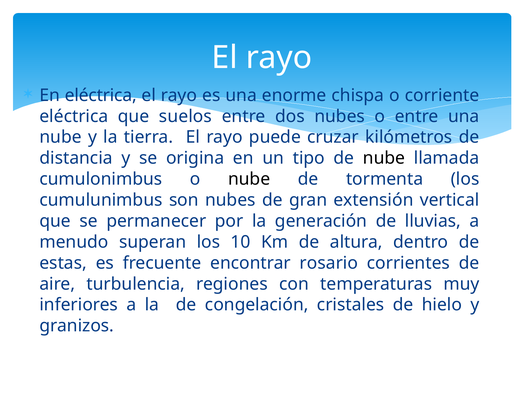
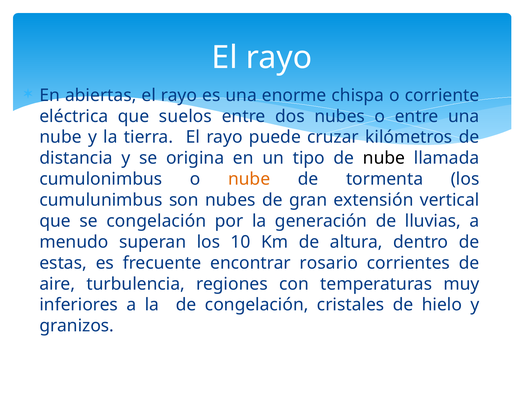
En eléctrica: eléctrica -> abiertas (101, 95)
nube colour: black -> orange (249, 179)
se permanecer: permanecer -> congelación (156, 221)
